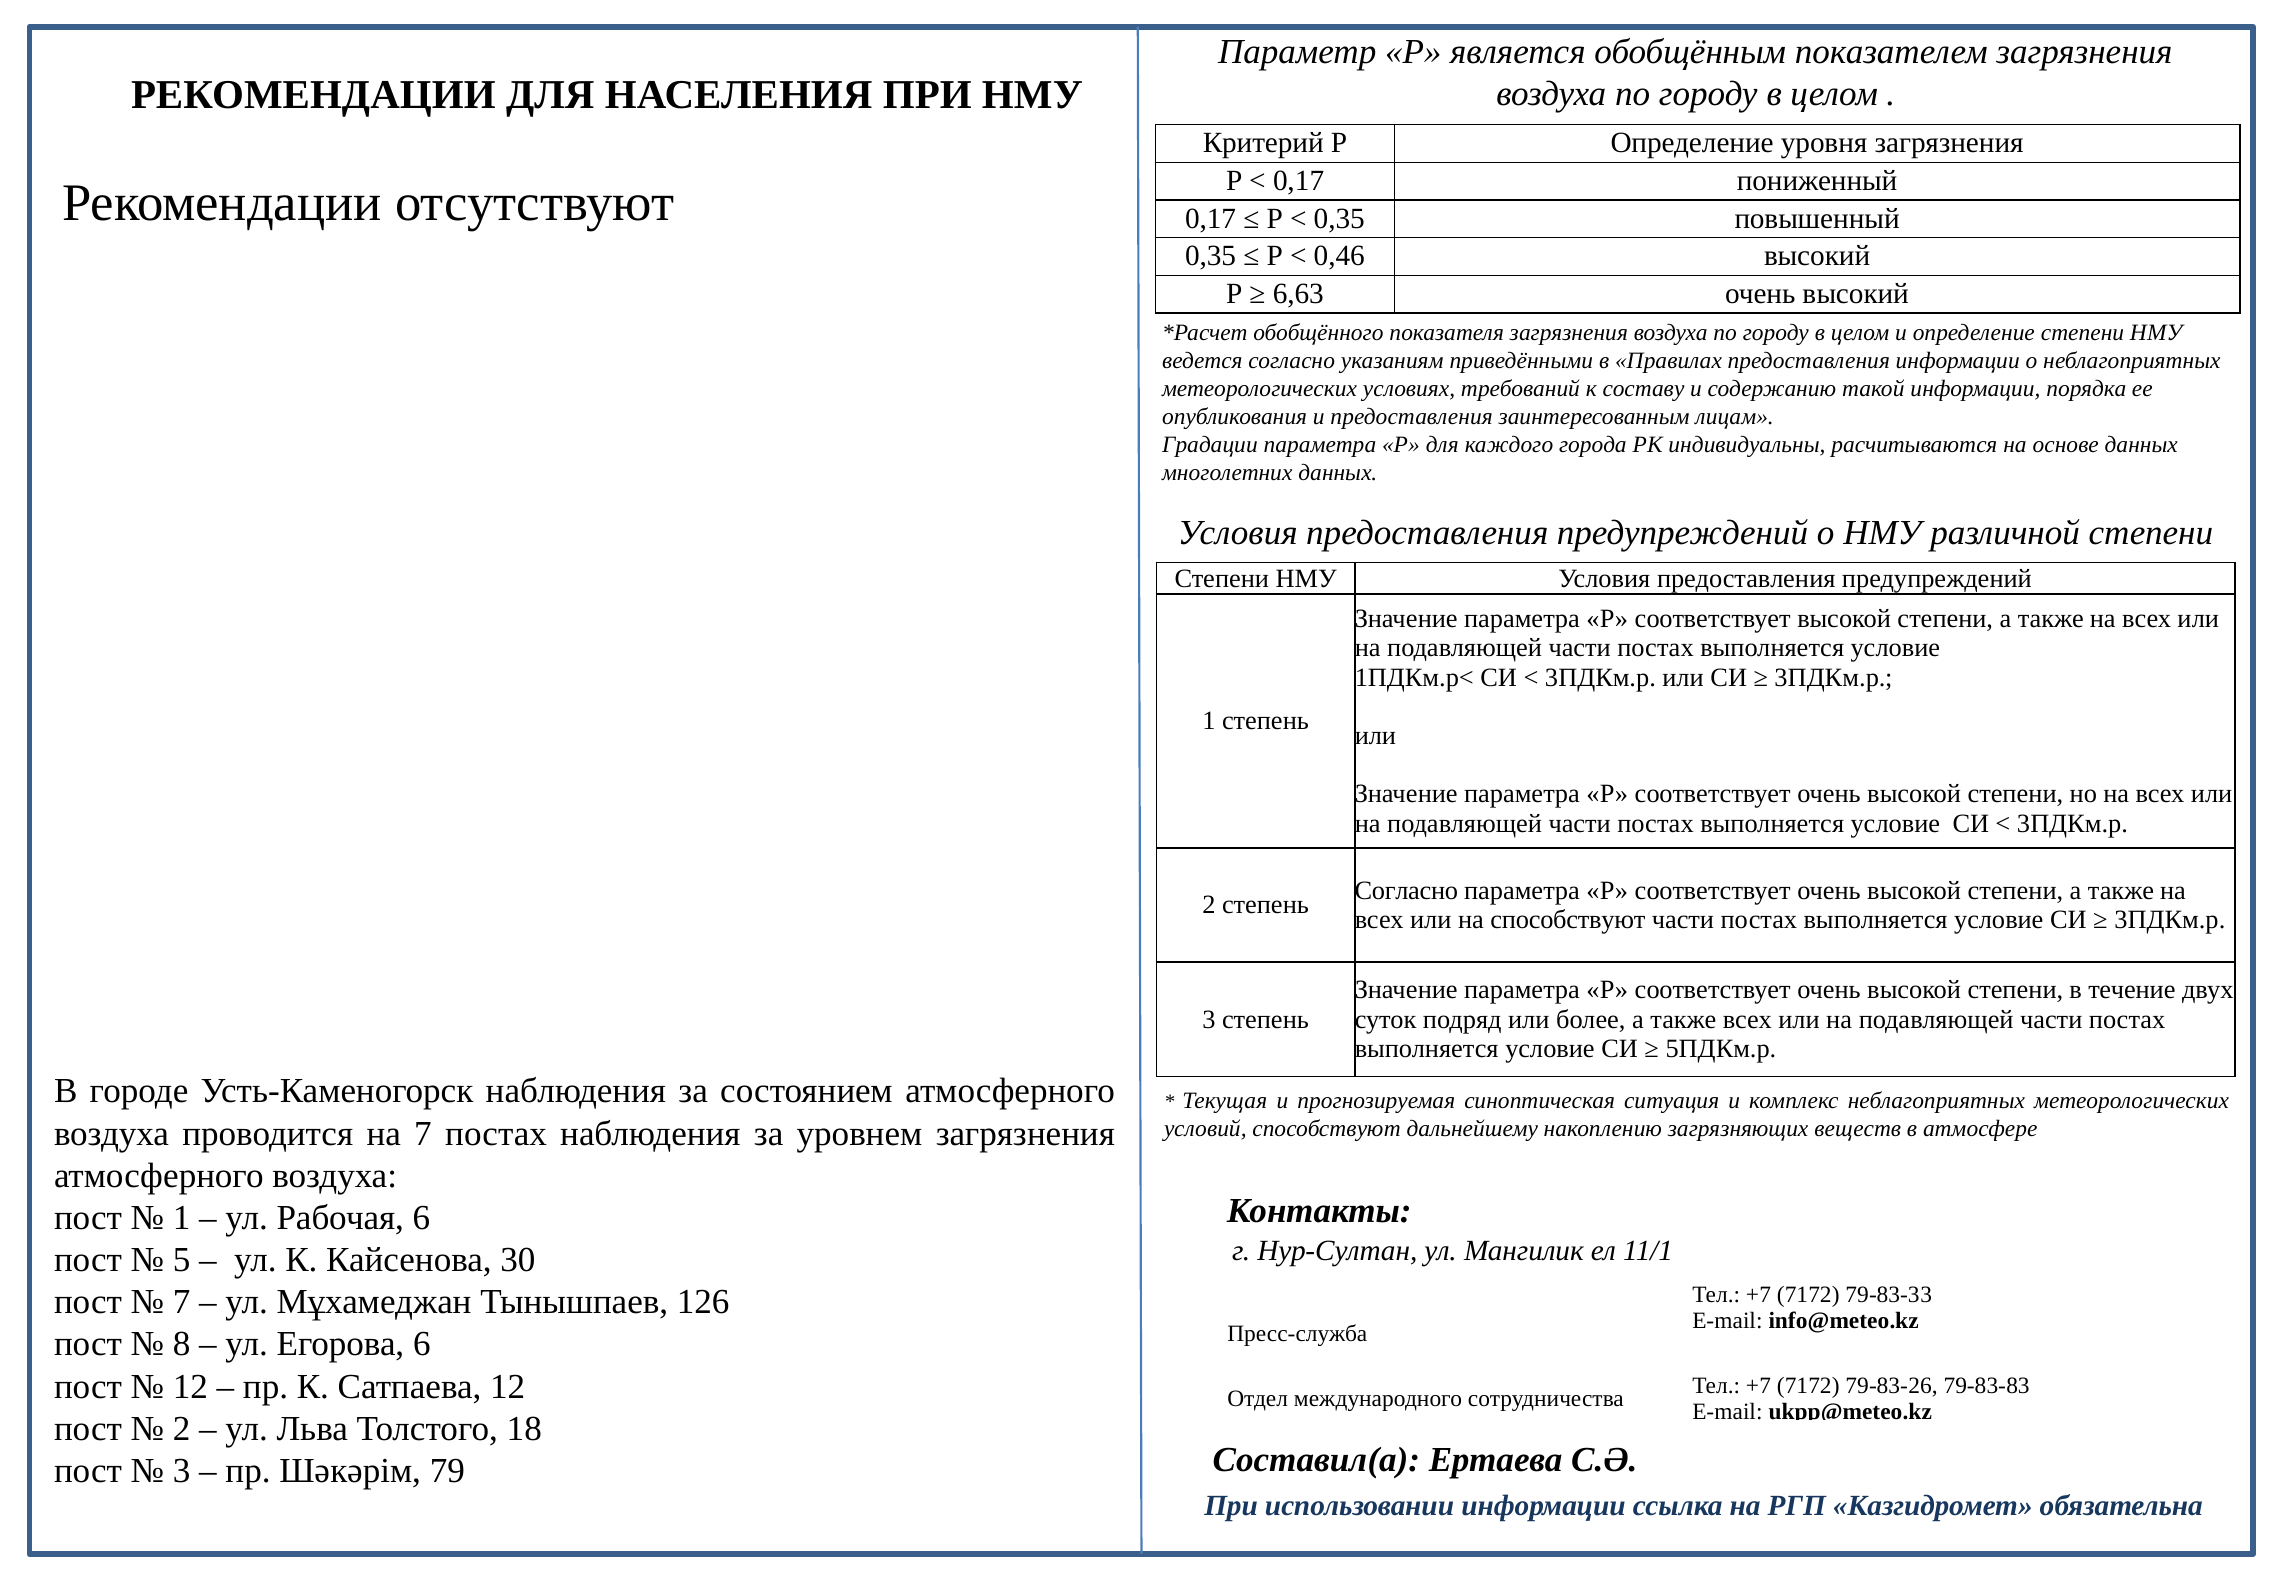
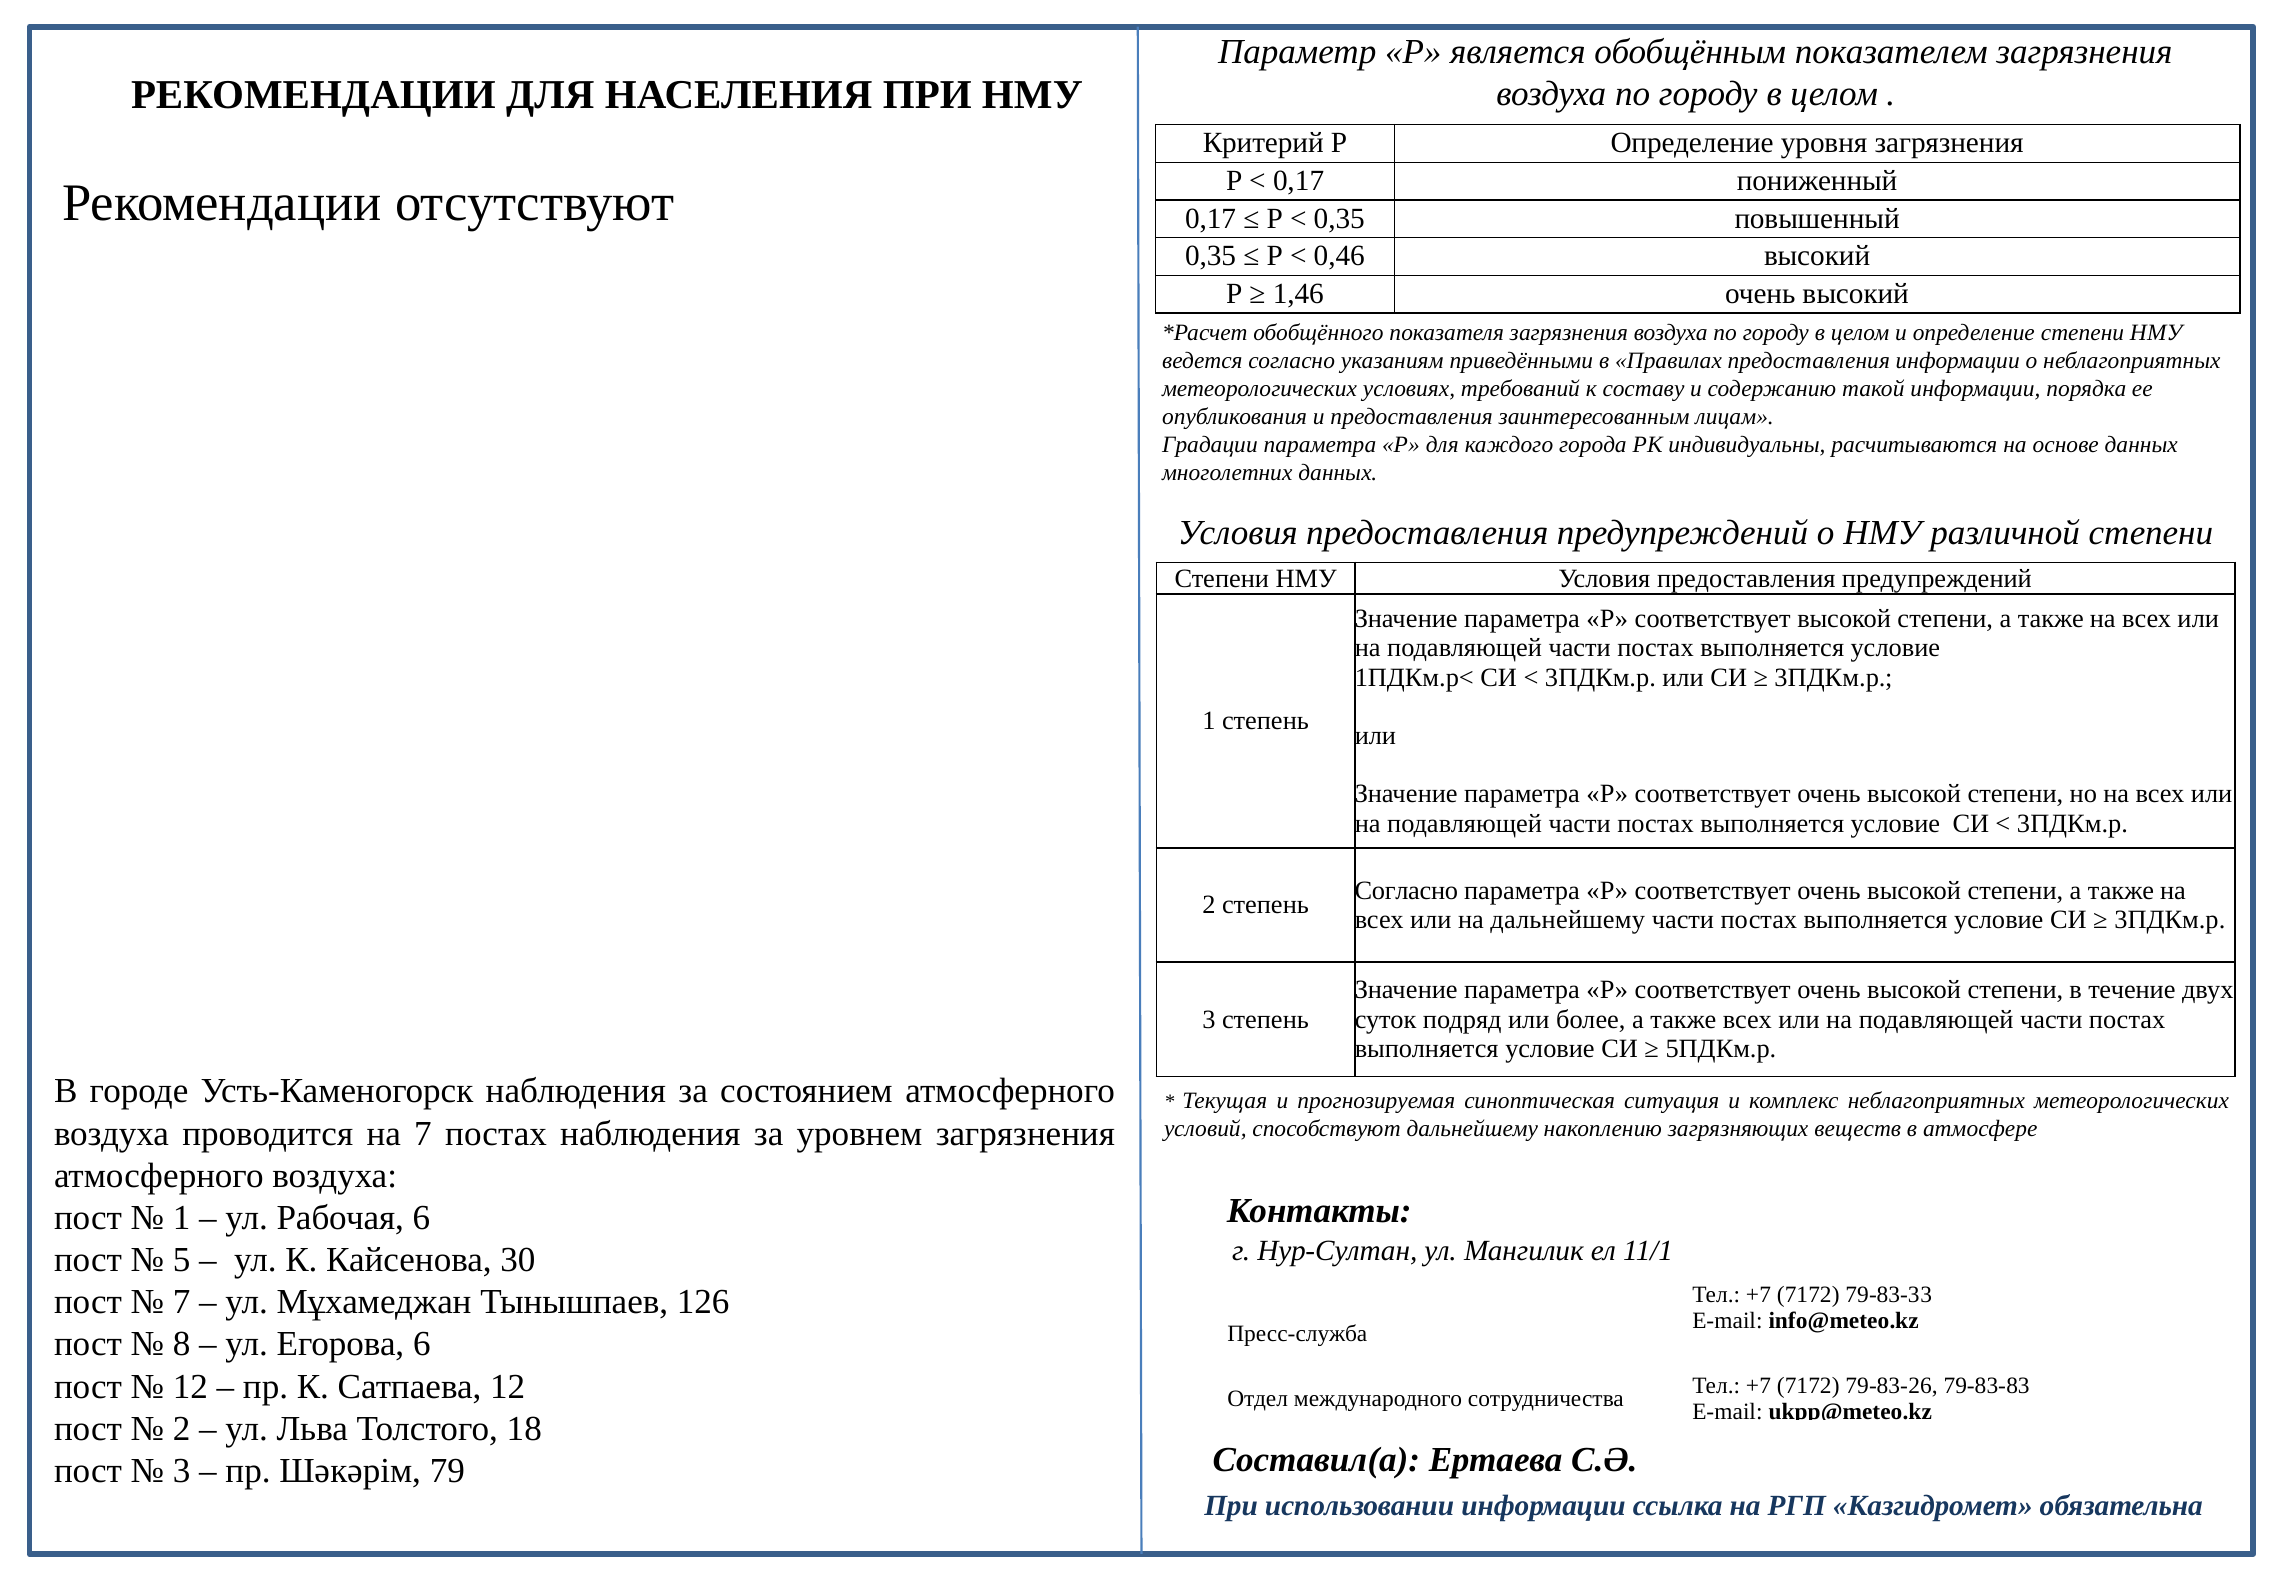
6,63: 6,63 -> 1,46 (1298, 294)
на способствуют: способствуют -> дальнейшему (1568, 920)
